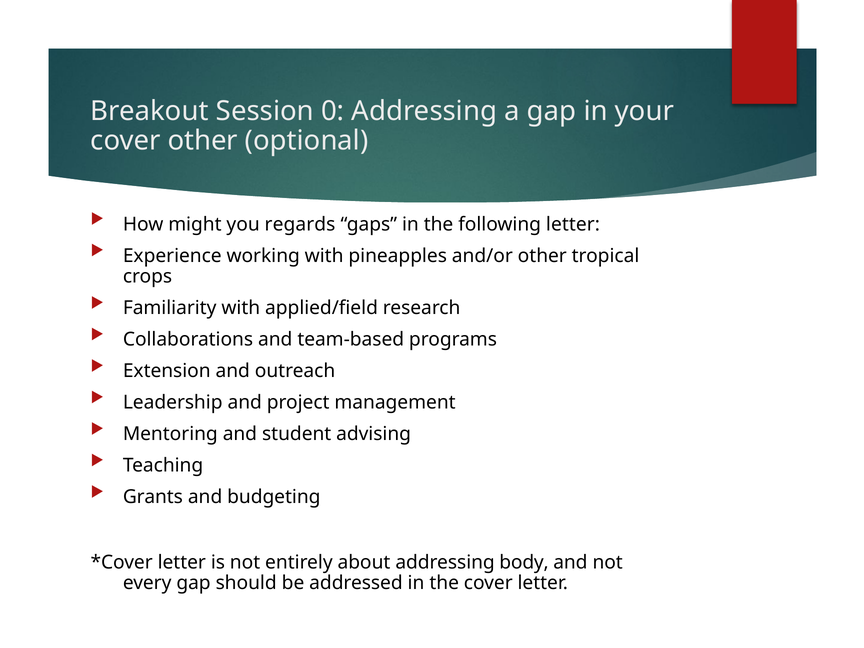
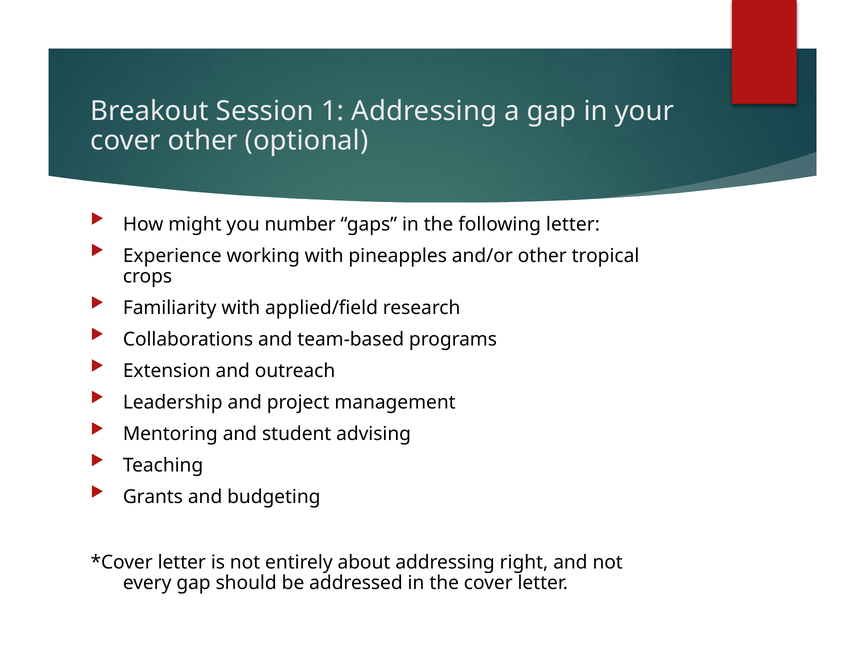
0: 0 -> 1 (333, 111)
regards: regards -> number (300, 224)
body: body -> right (524, 562)
